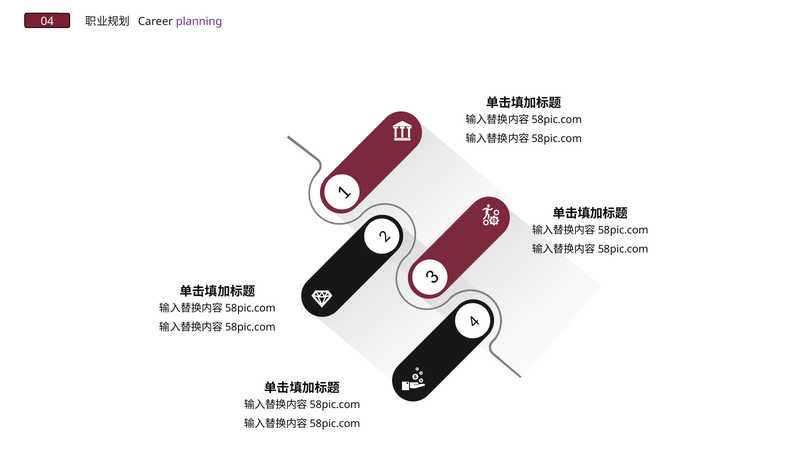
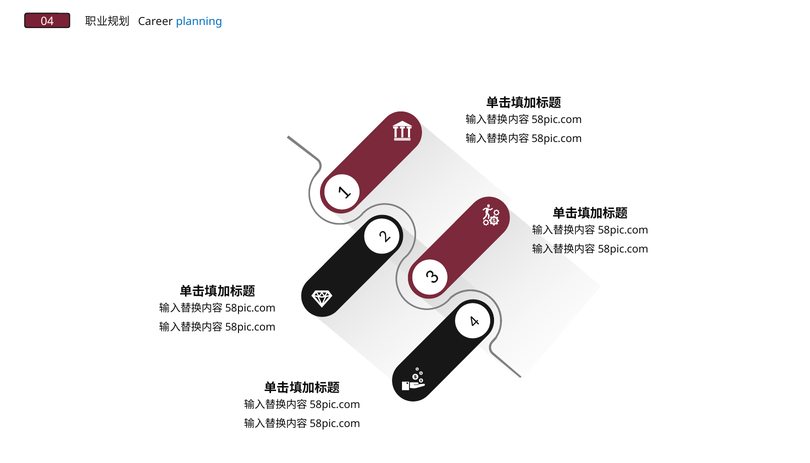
planning colour: purple -> blue (199, 22)
